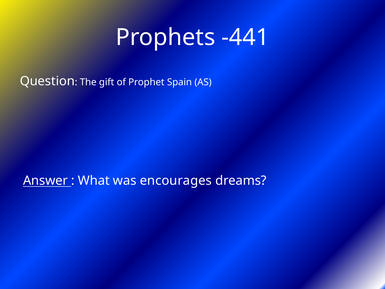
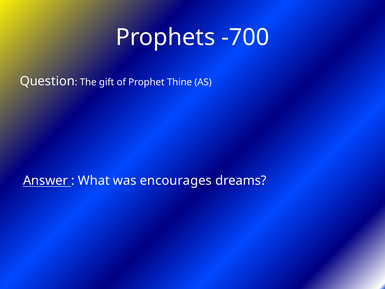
-441: -441 -> -700 (245, 37)
Spain: Spain -> Thine (179, 82)
